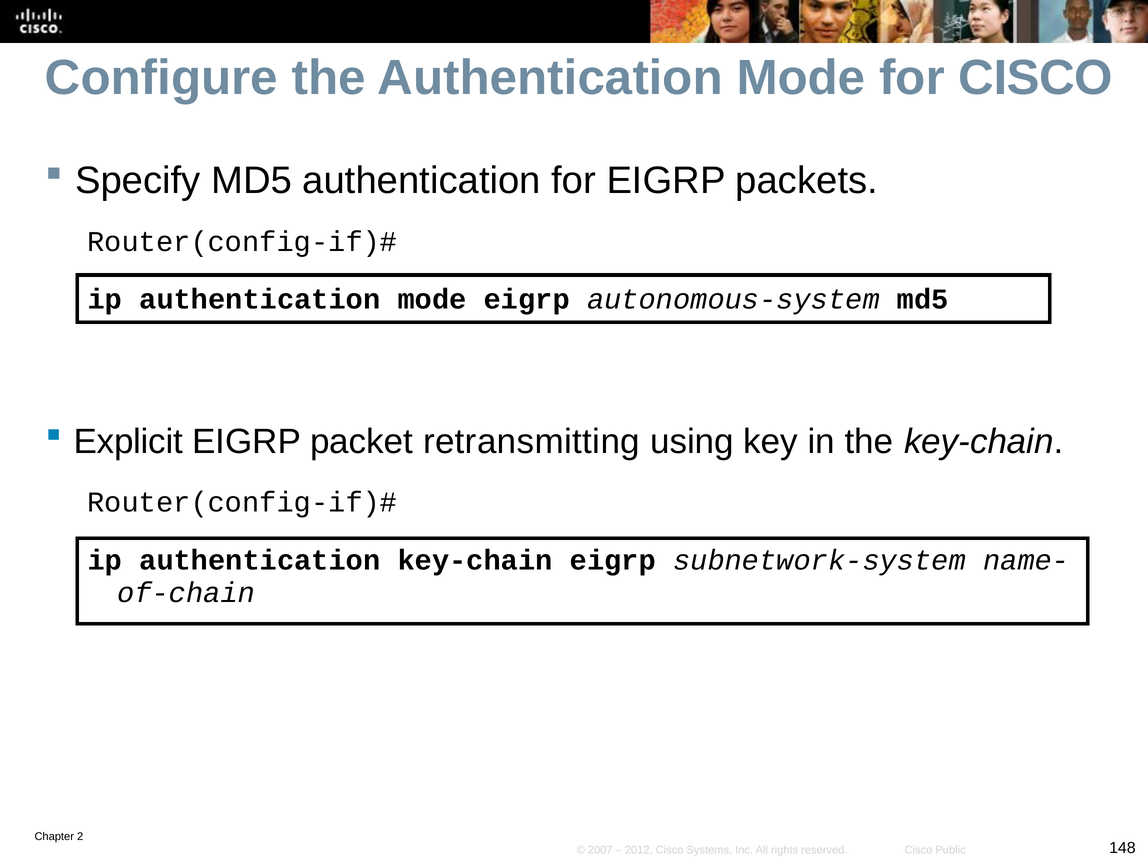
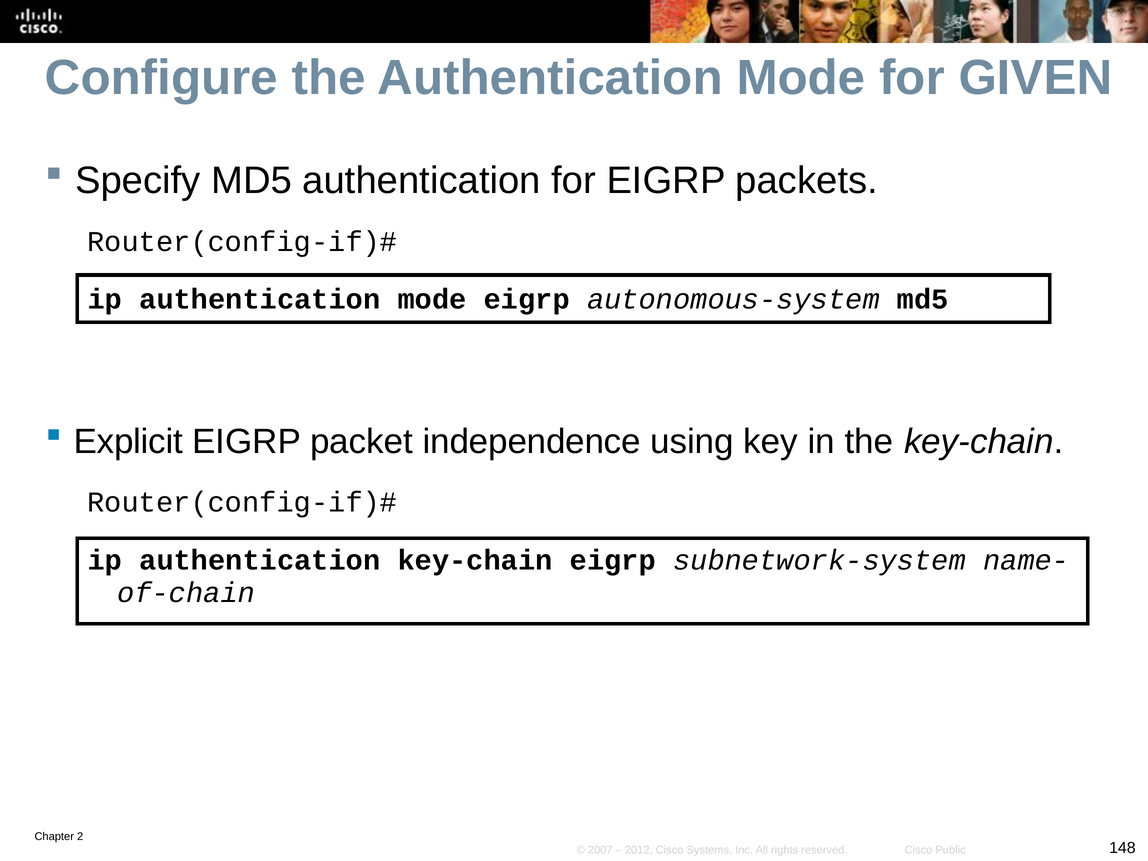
for CISCO: CISCO -> GIVEN (1035, 78)
retransmitting: retransmitting -> independence (532, 442)
